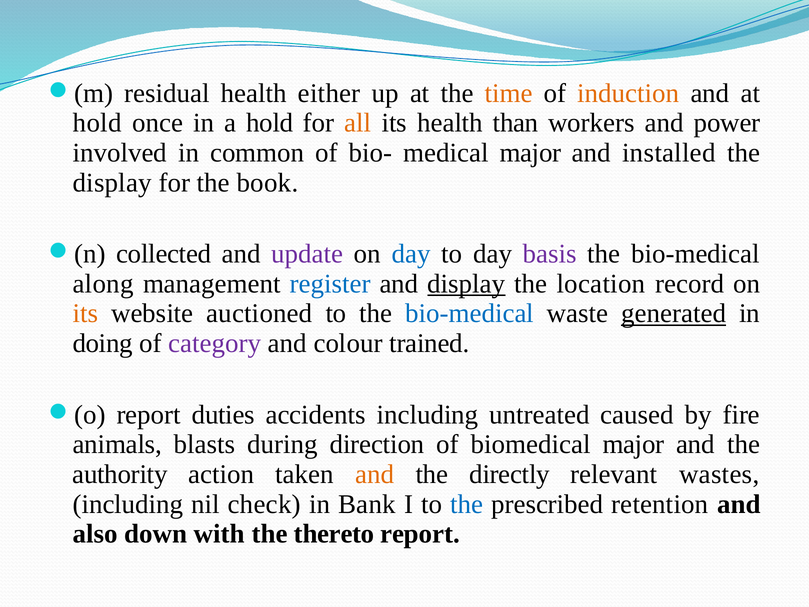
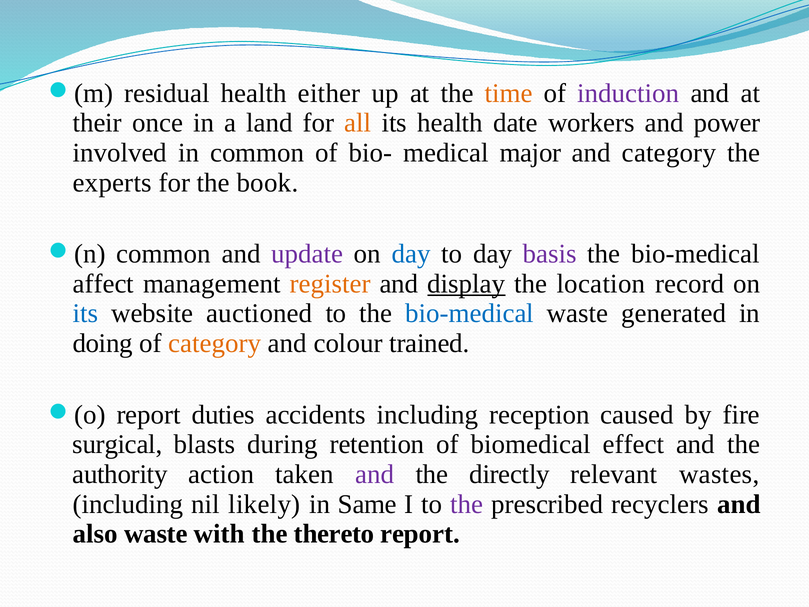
induction colour: orange -> purple (628, 93)
hold: hold -> their (97, 123)
a hold: hold -> land (270, 123)
than: than -> date (515, 123)
and installed: installed -> category (669, 153)
display: display -> experts (112, 183)
collected: collected -> common (164, 254)
along: along -> affect (103, 284)
register colour: blue -> orange (330, 284)
its colour: orange -> blue (85, 313)
generated underline: present -> none (674, 313)
category colour: purple -> orange (215, 343)
untreated: untreated -> reception (539, 415)
animals: animals -> surgical (117, 444)
direction: direction -> retention (377, 444)
biomedical major: major -> effect (633, 444)
and colour: orange -> purple (375, 474)
check: check -> likely (264, 504)
Bank: Bank -> Same (367, 504)
the colour: blue -> purple (467, 504)
retention: retention -> recyclers (660, 504)
also down: down -> waste (156, 534)
